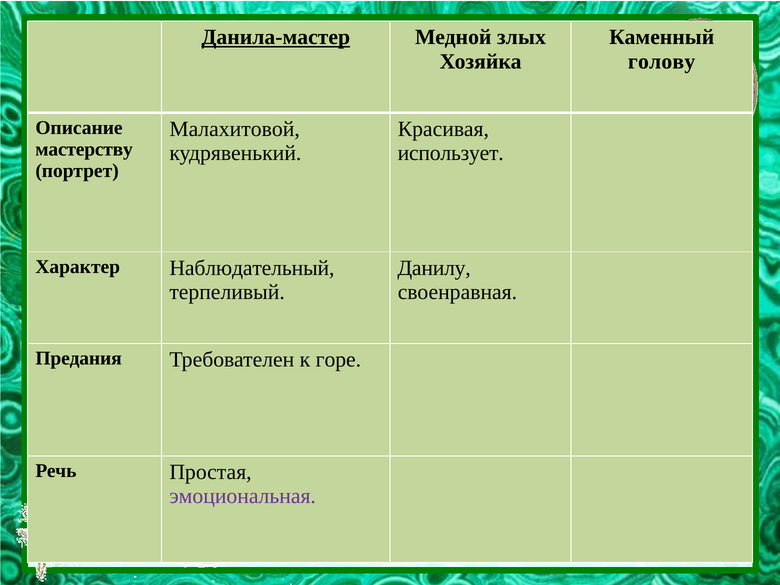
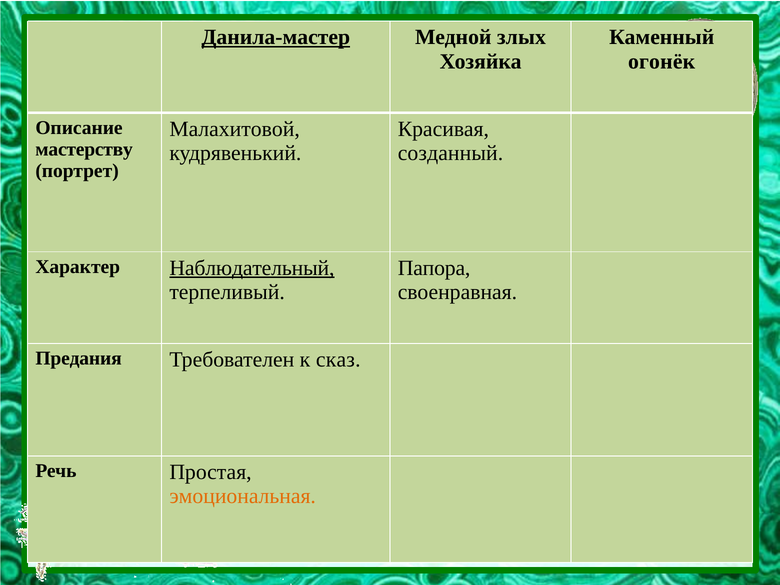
голову: голову -> огонёк (662, 61)
использует: использует -> созданный (451, 153)
Наблюдательный underline: none -> present (252, 268)
Данилу: Данилу -> Папора (434, 268)
горе: горе -> сказ (338, 359)
эмоциональная colour: purple -> orange (243, 496)
